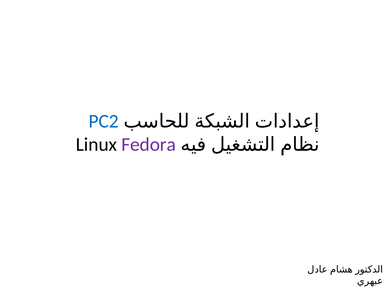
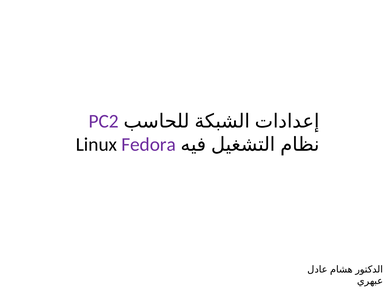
PC2 colour: blue -> purple (104, 121)
